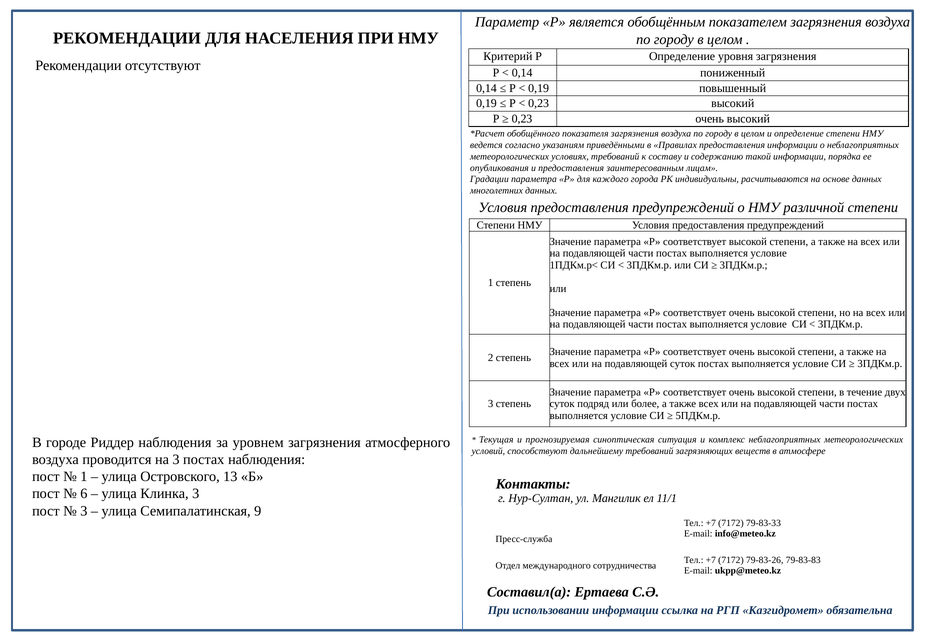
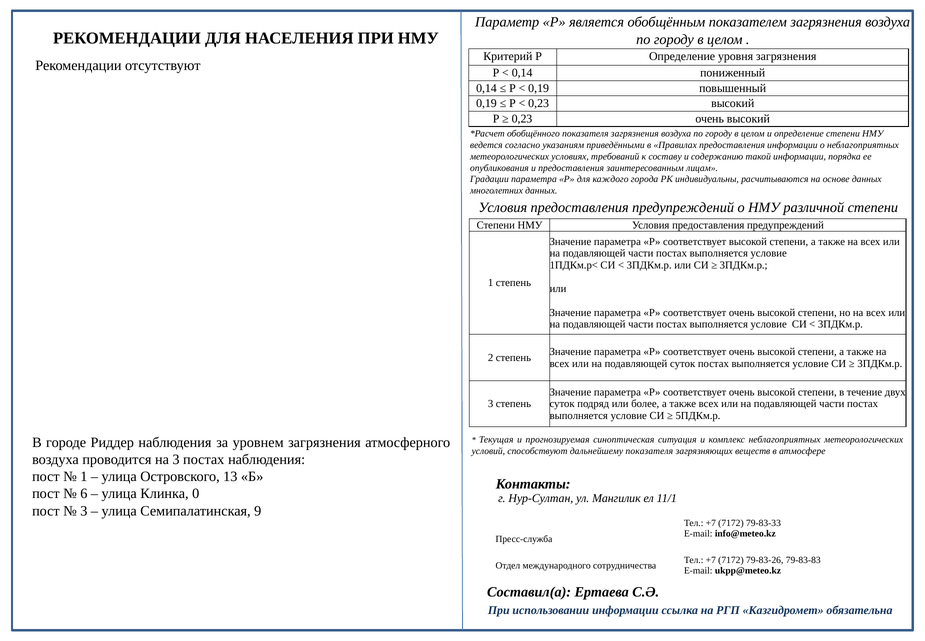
дальнейшему требований: требований -> показателя (649, 451)
Клинка 3: 3 -> 0 (196, 493)
